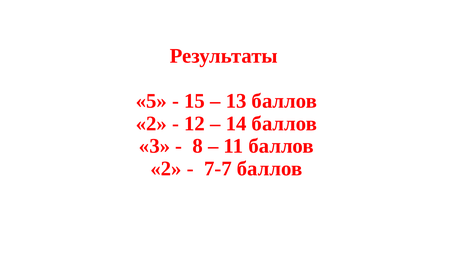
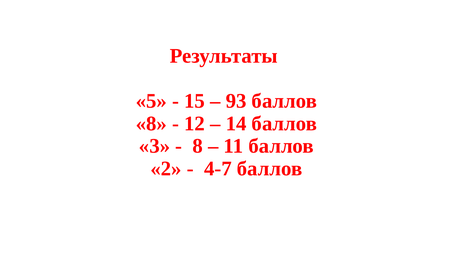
13: 13 -> 93 (236, 101)
2: 2 -> 8 (151, 123)
7-7: 7-7 -> 4-7 (218, 168)
